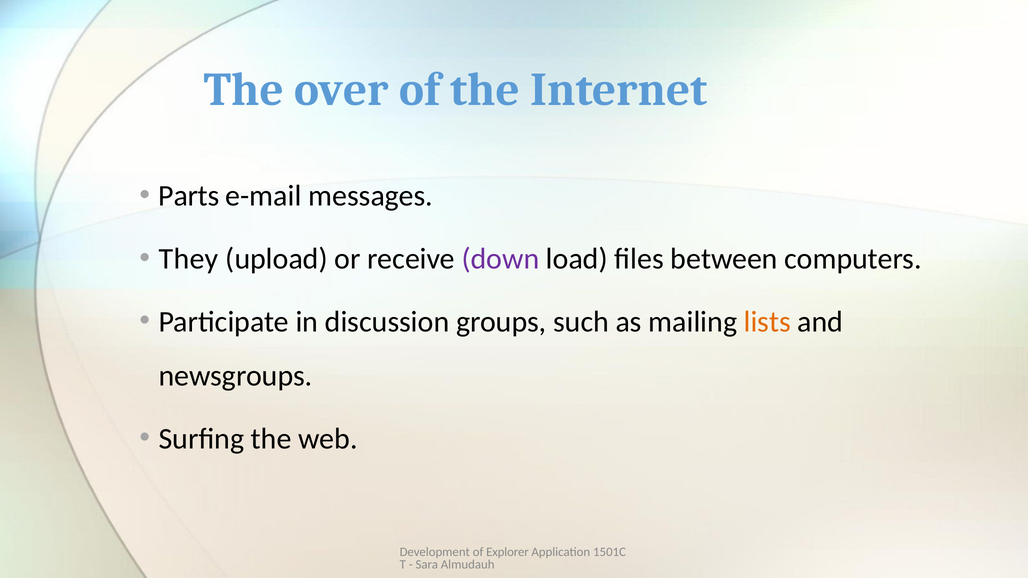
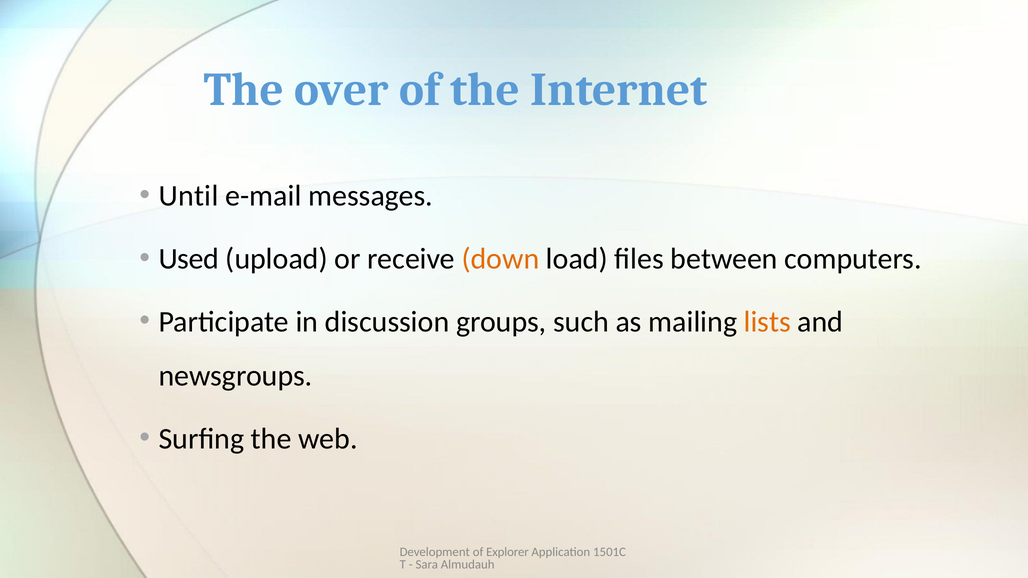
Parts: Parts -> Until (189, 196)
They: They -> Used (189, 259)
down colour: purple -> orange (500, 259)
